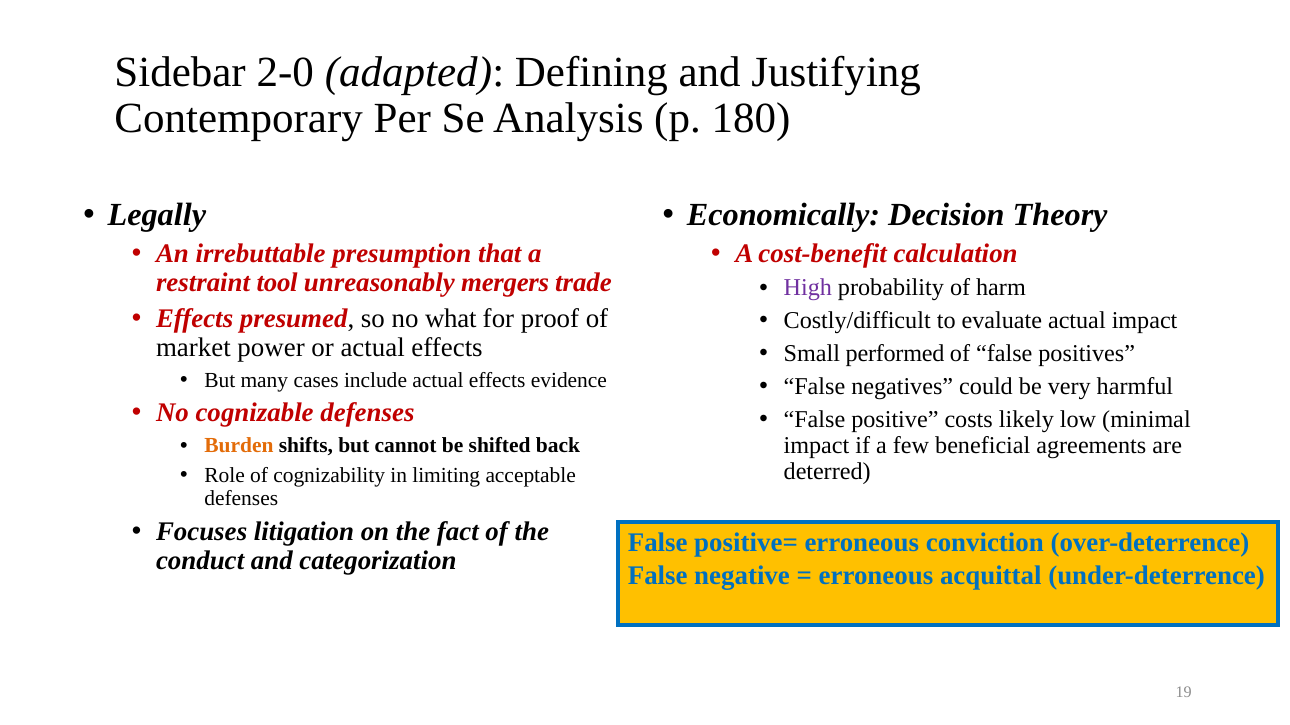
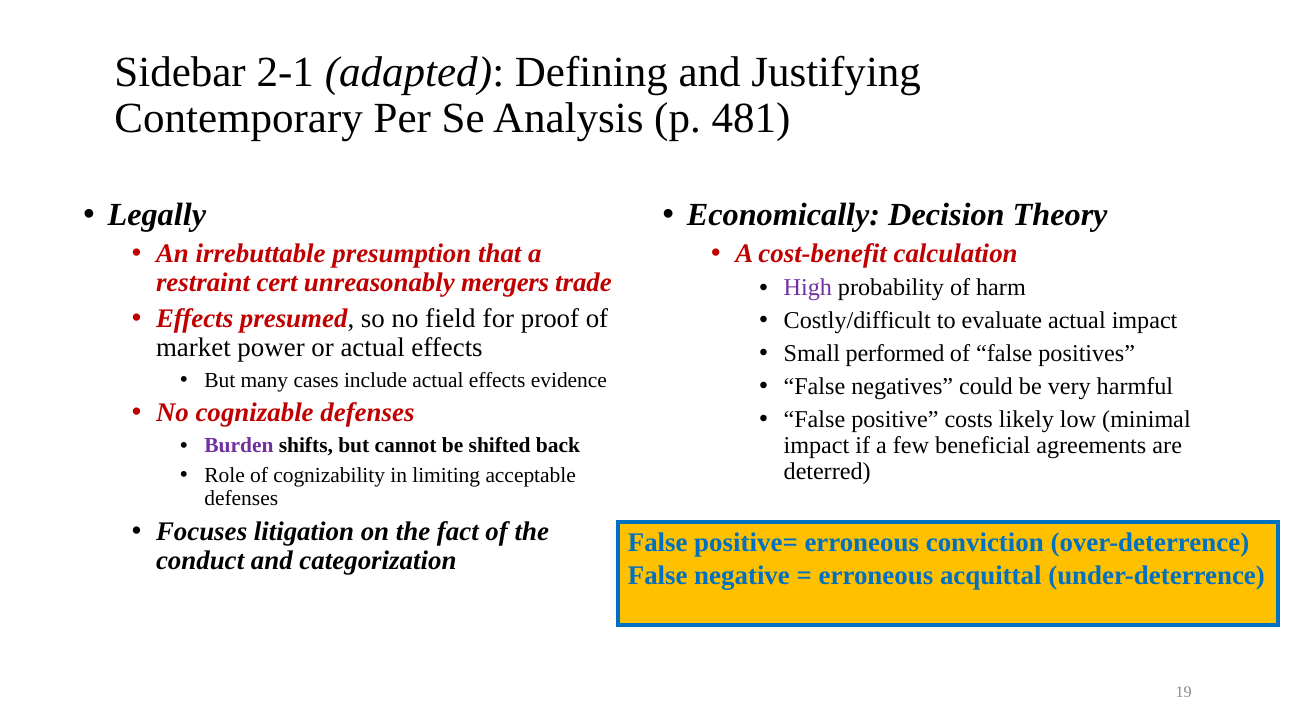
2-0: 2-0 -> 2-1 (285, 72)
180: 180 -> 481 (751, 119)
tool: tool -> cert (277, 283)
what: what -> field (451, 319)
Burden colour: orange -> purple (239, 446)
